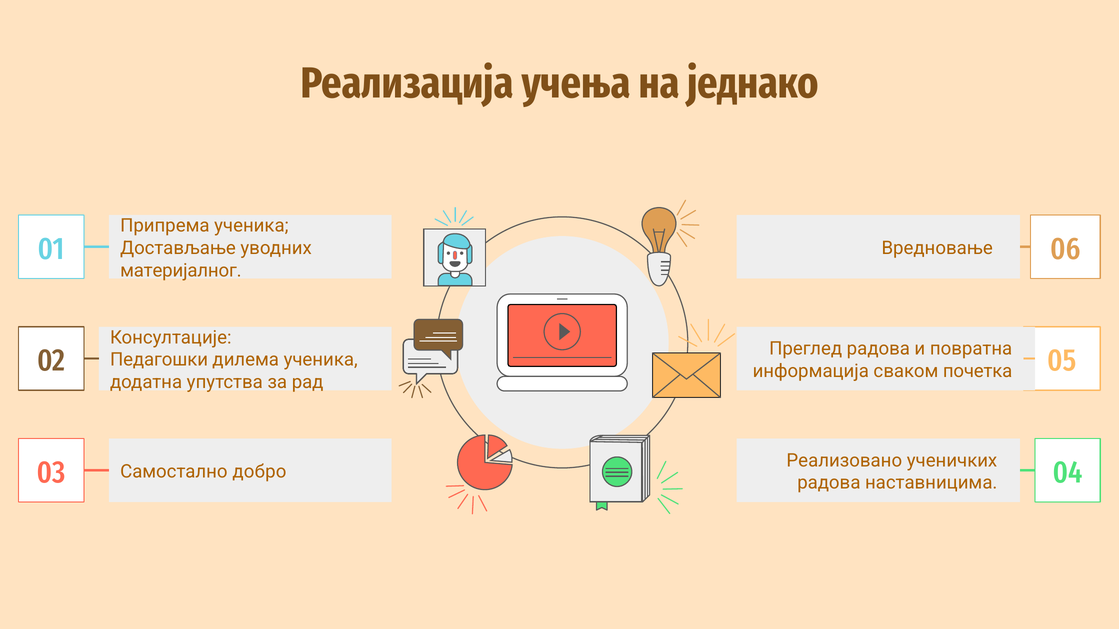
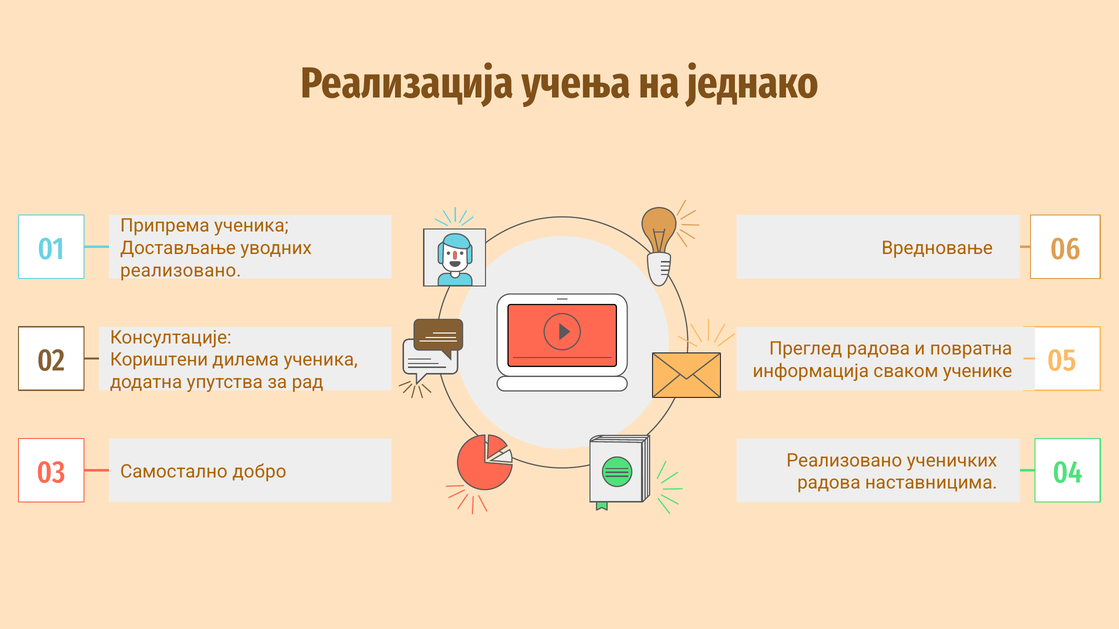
материјалног: материјалног -> реализовано (181, 271)
Педагошки: Педагошки -> Кориштени (159, 360)
почетка: почетка -> ученике (978, 371)
